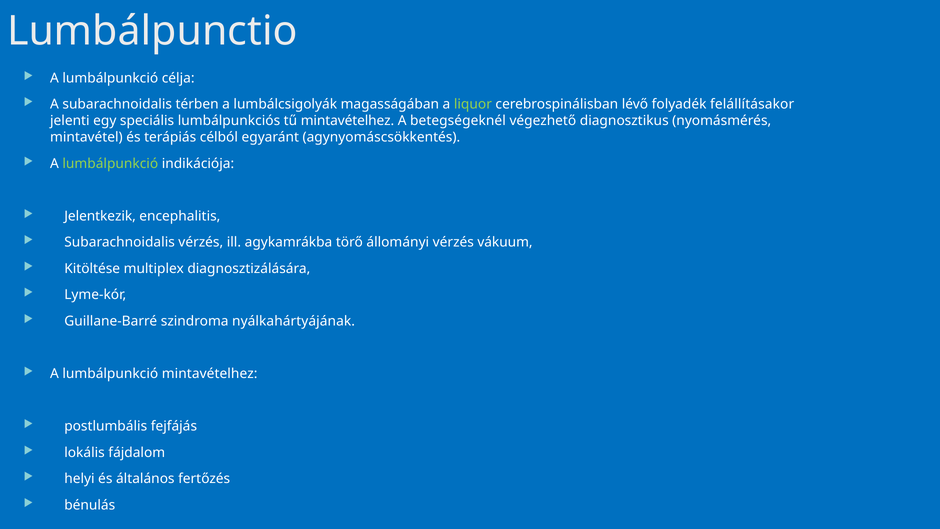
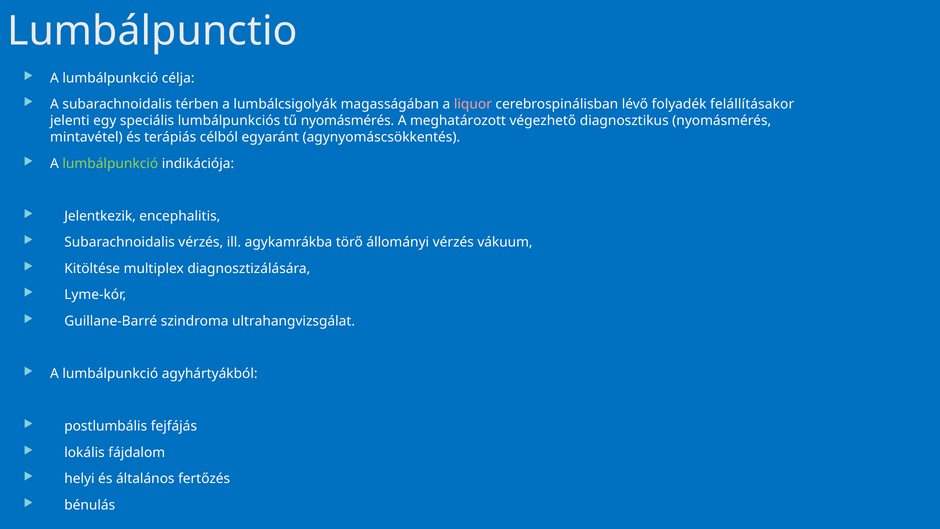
liquor colour: light green -> pink (473, 104)
tű mintavételhez: mintavételhez -> nyomásmérés (348, 121)
betegségeknél: betegségeknél -> meghatározott (458, 121)
nyálkahártyájának: nyálkahártyájának -> ultrahangvizsgálat (294, 321)
lumbálpunkció mintavételhez: mintavételhez -> agyhártyákból (210, 374)
